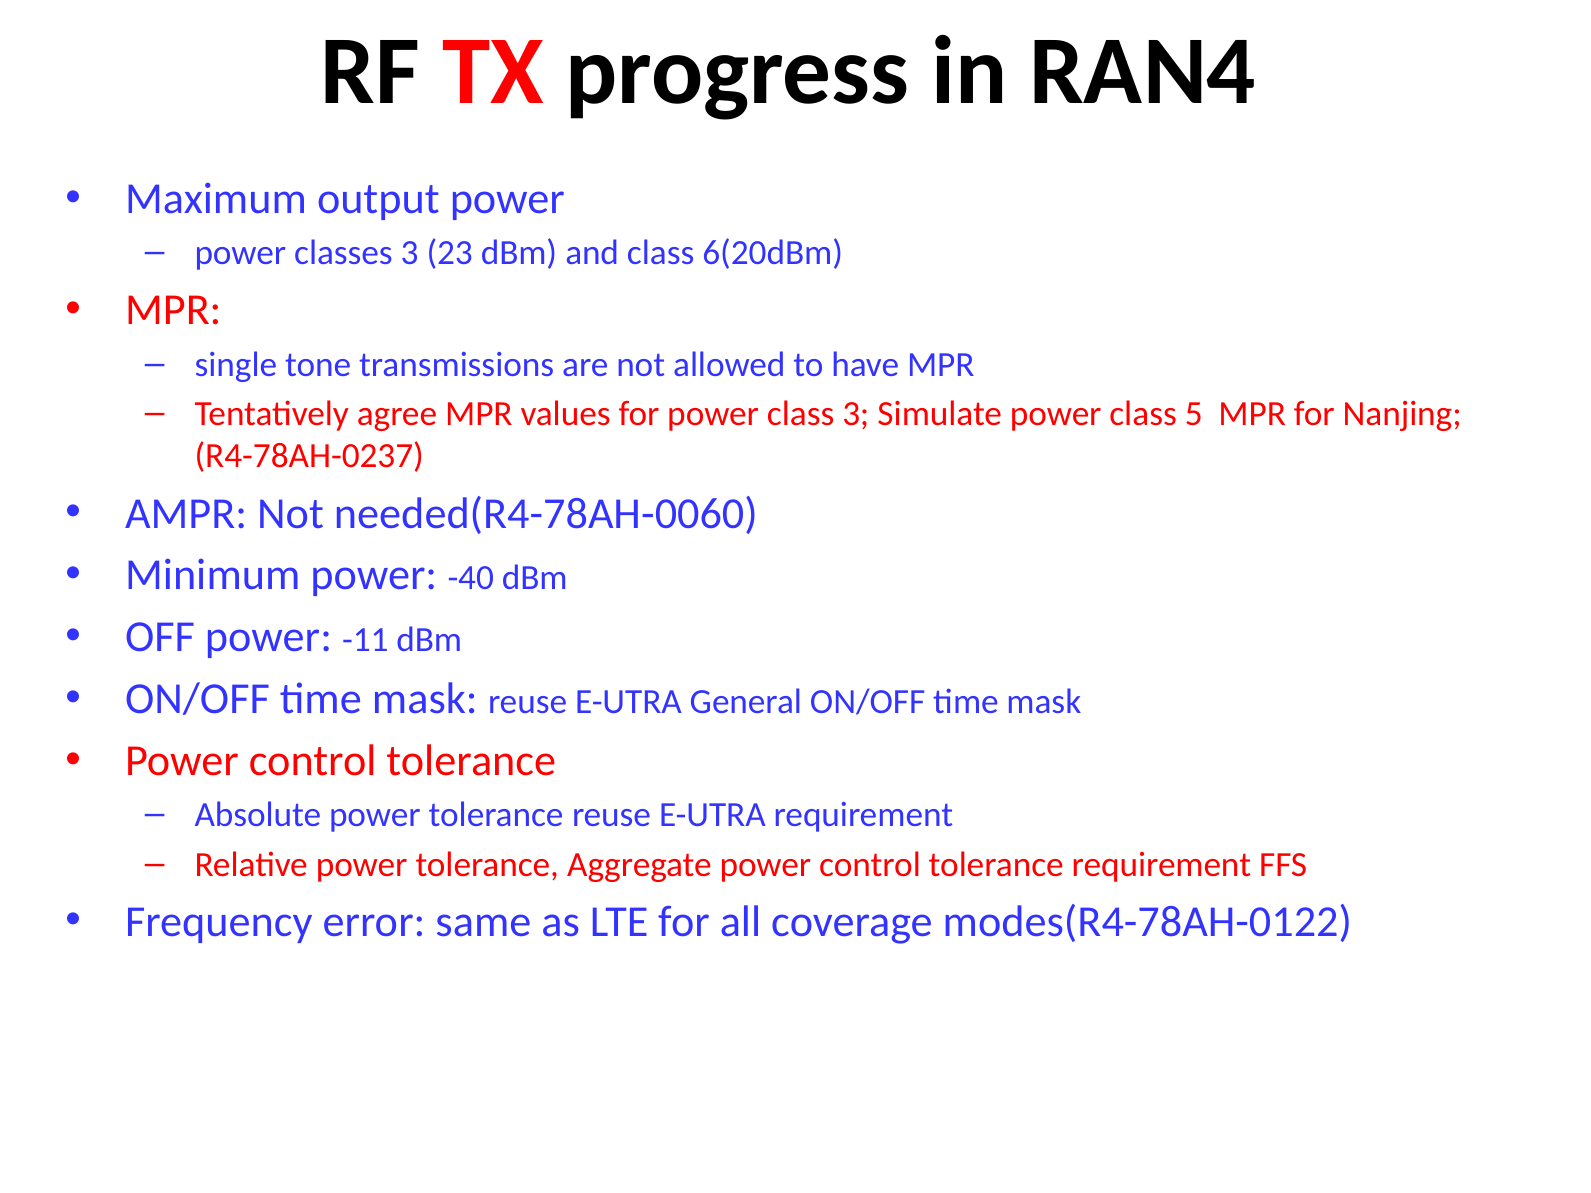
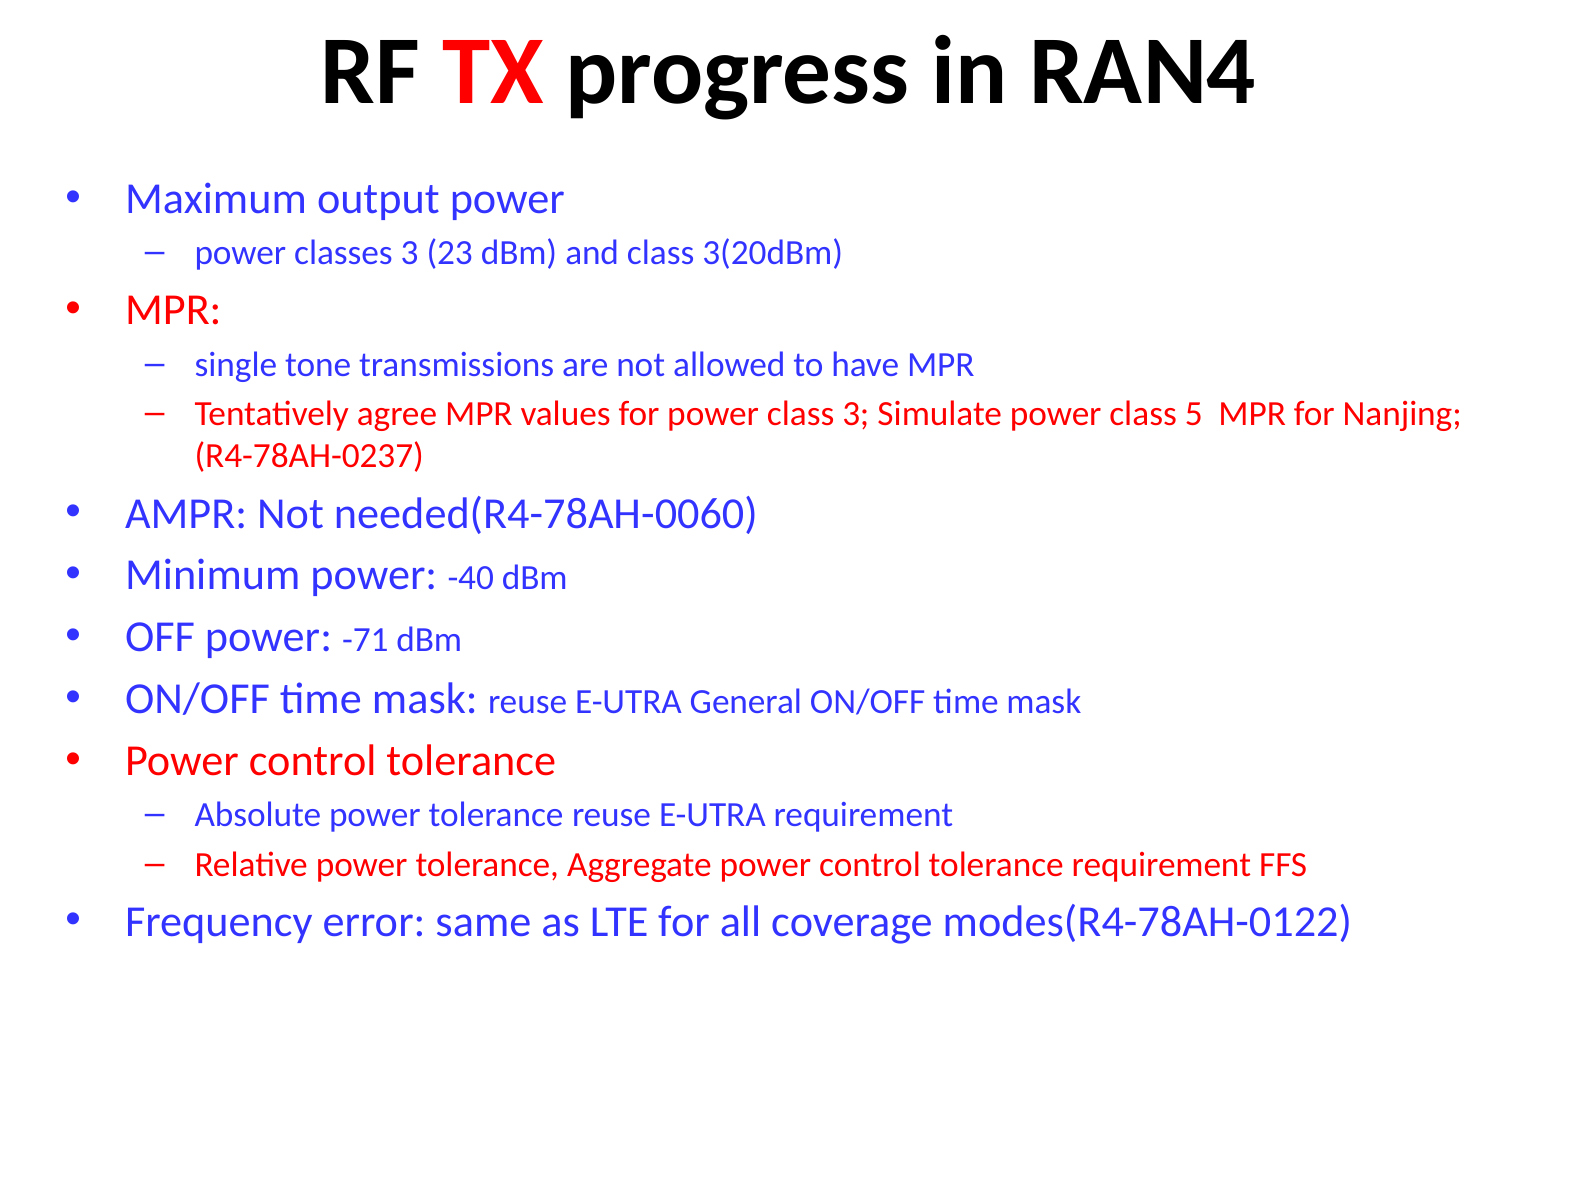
6(20dBm: 6(20dBm -> 3(20dBm (773, 253)
-11: -11 -> -71 (365, 640)
